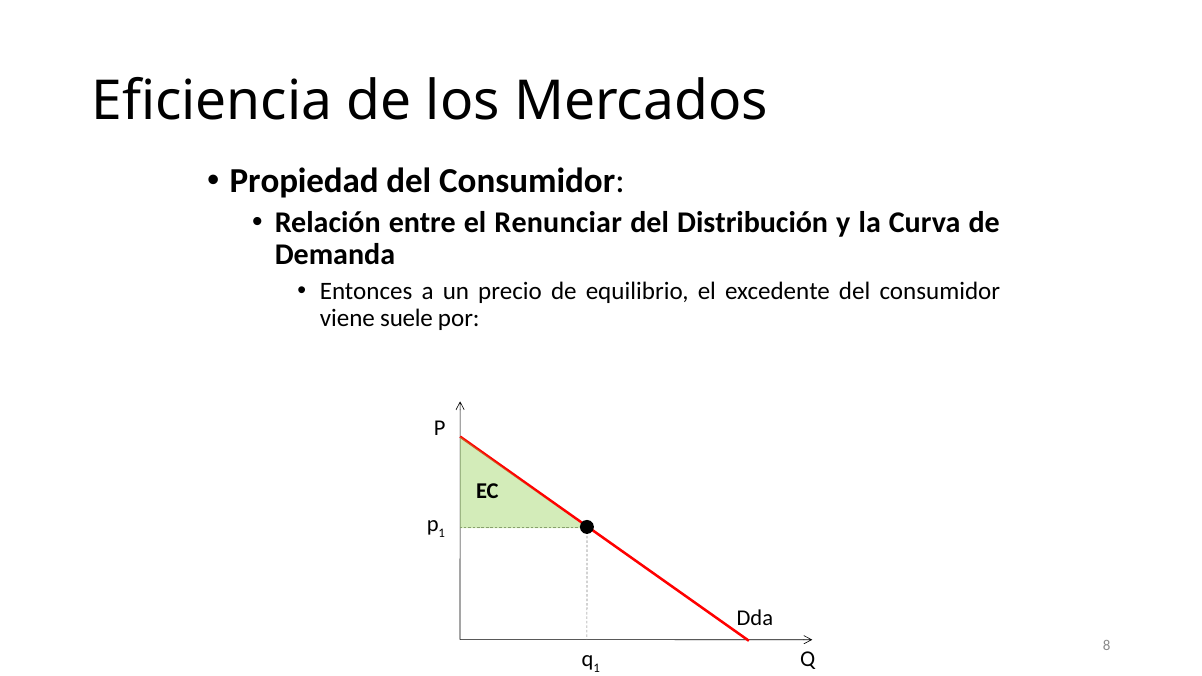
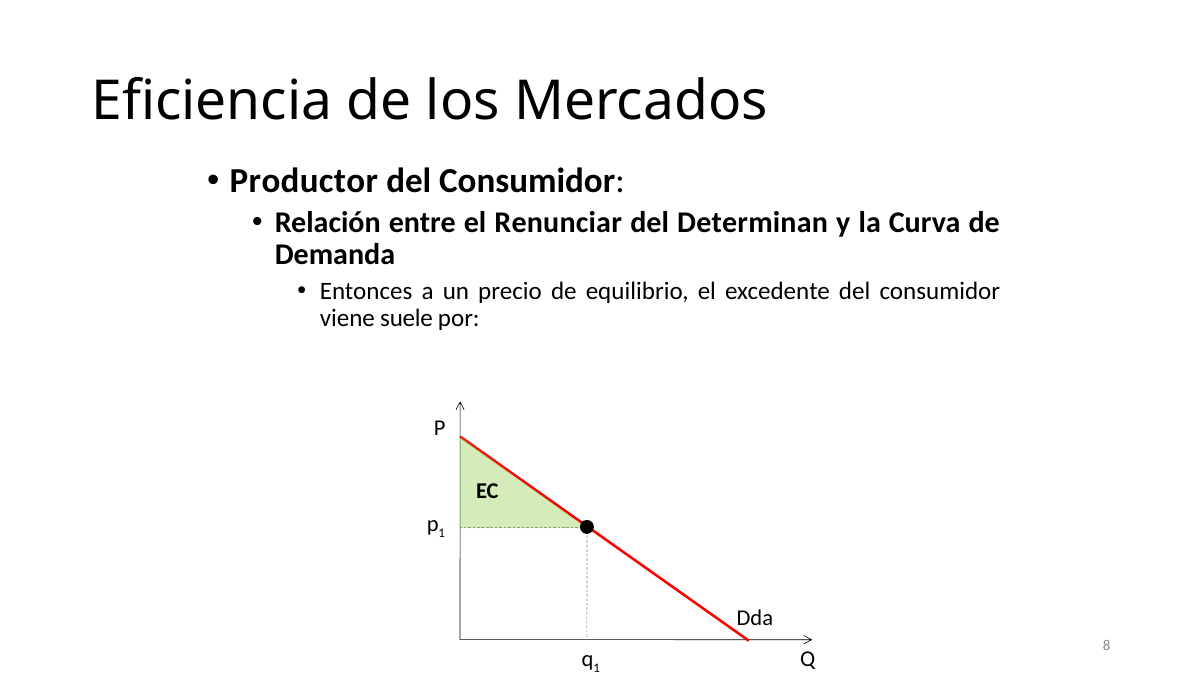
Propiedad: Propiedad -> Productor (304, 181)
Distribución: Distribución -> Determinan (753, 222)
